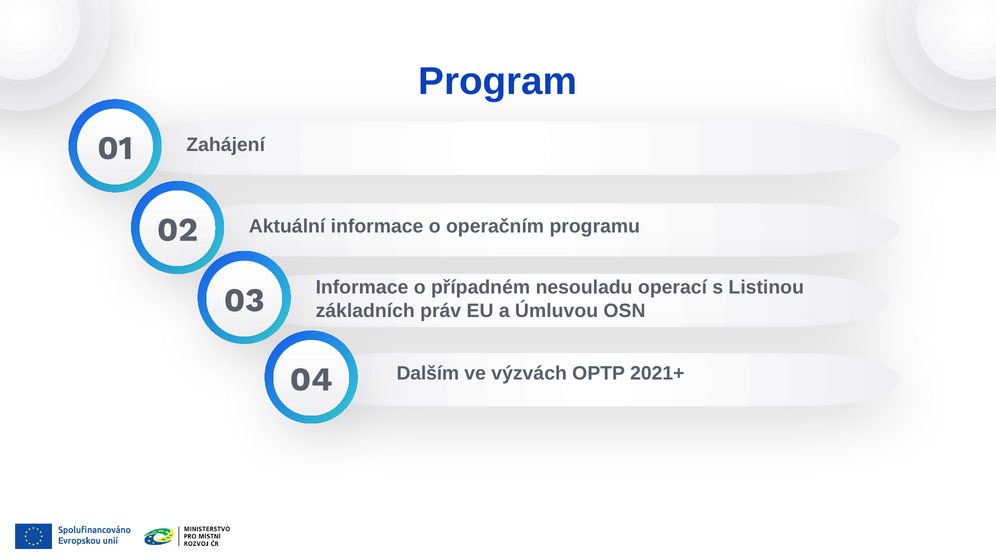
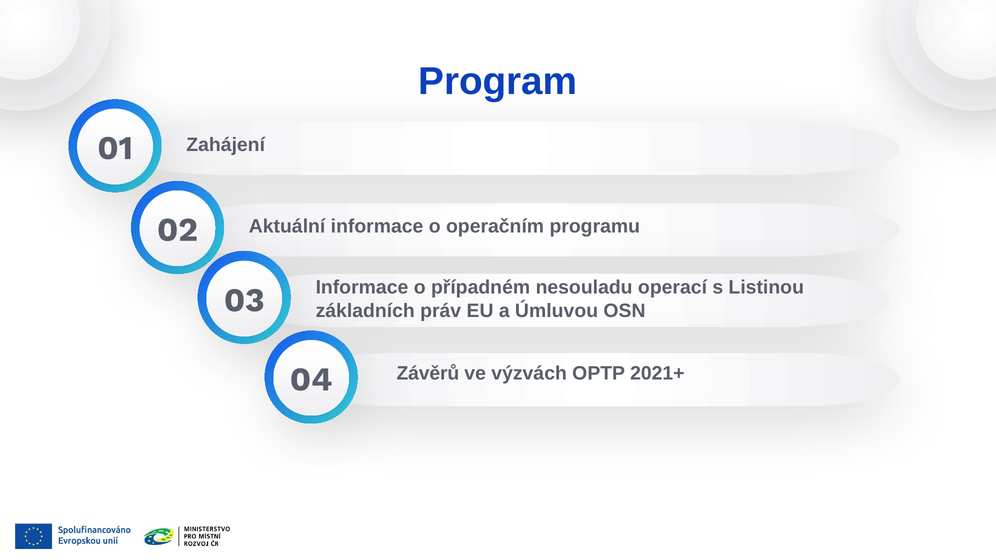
Dalším: Dalším -> Závěrů (428, 374)
